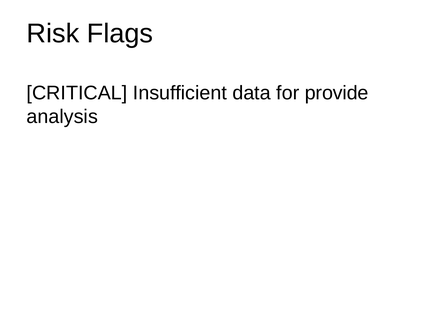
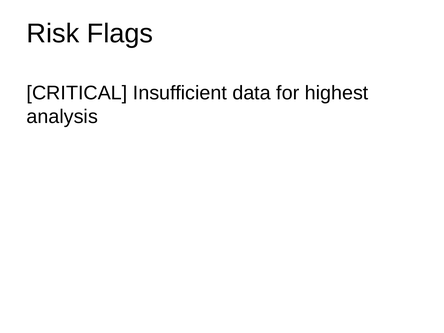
provide: provide -> highest (337, 93)
